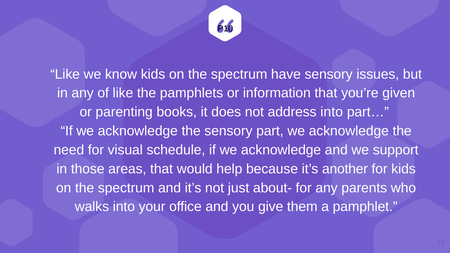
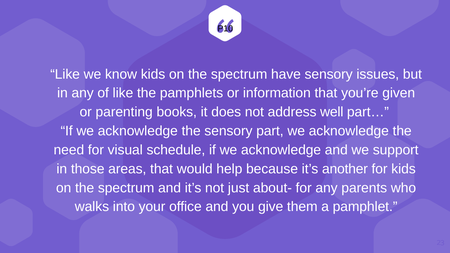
address into: into -> well (332, 112)
